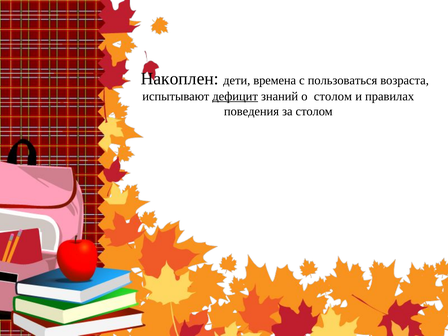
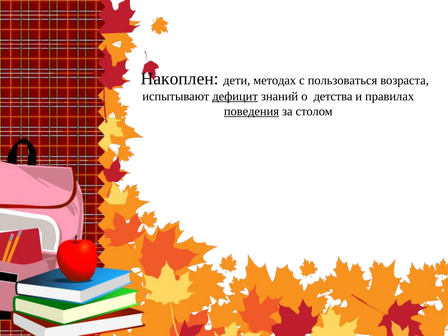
времена: времена -> методах (275, 80)
о столом: столом -> детства (333, 96)
поведения underline: none -> present (251, 111)
